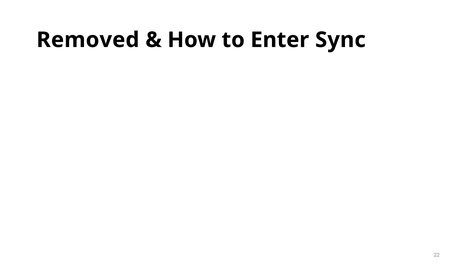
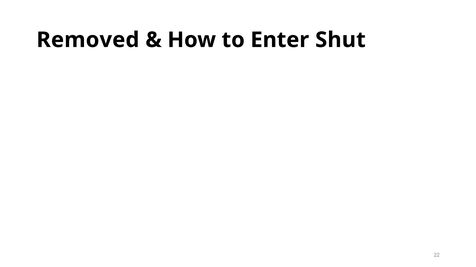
Sync: Sync -> Shut (340, 40)
